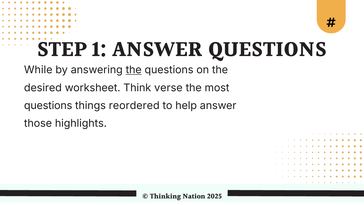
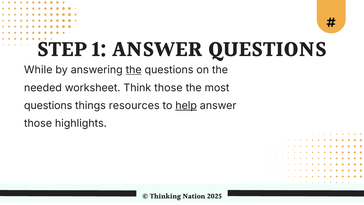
desired: desired -> needed (43, 88)
Think verse: verse -> those (168, 88)
reordered: reordered -> resources (134, 105)
help underline: none -> present (186, 105)
